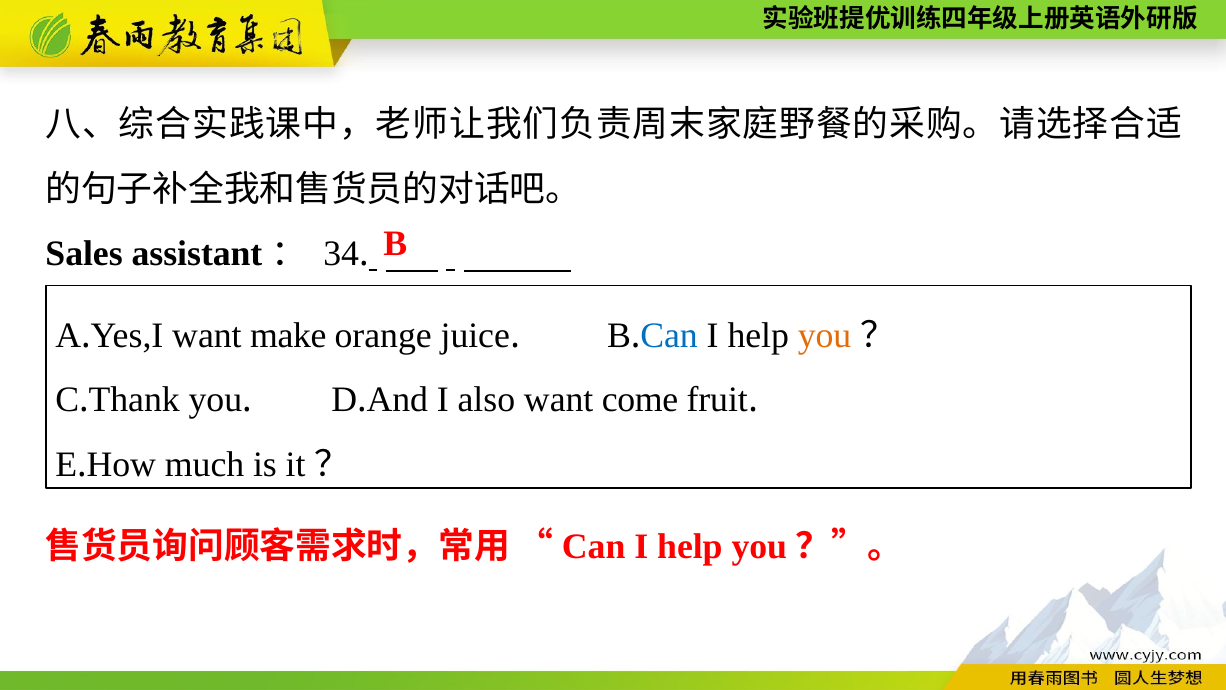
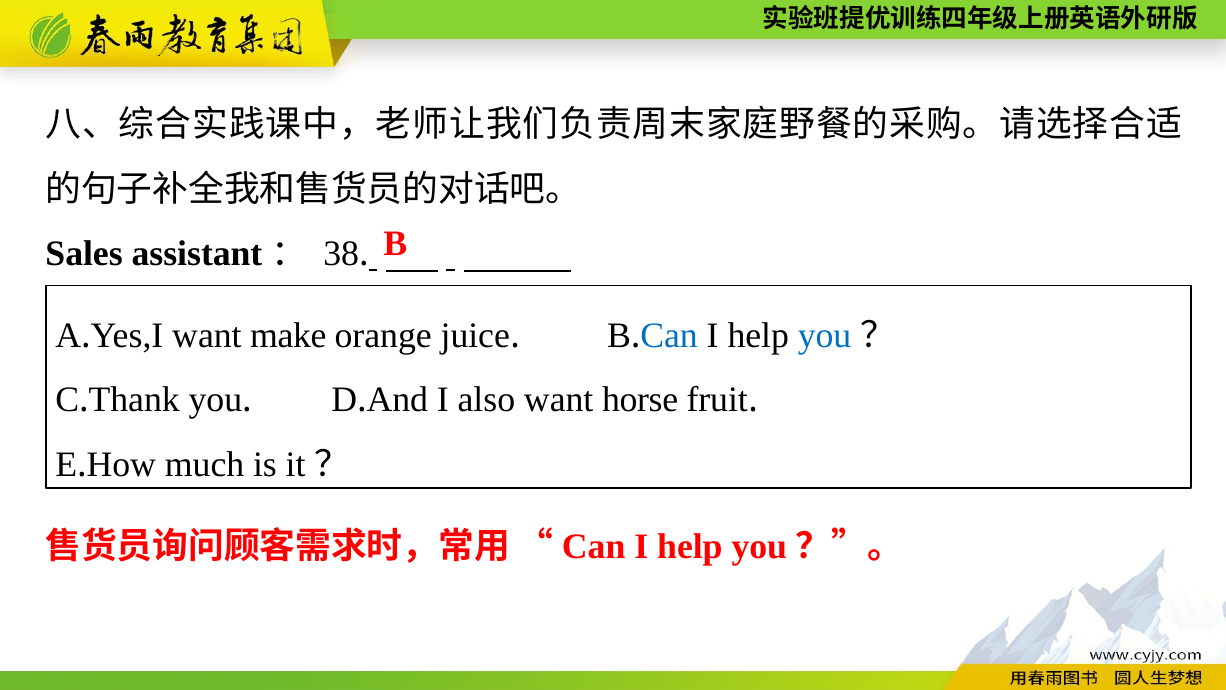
34: 34 -> 38 (341, 254)
you colour: orange -> blue (825, 335)
come: come -> horse (640, 400)
